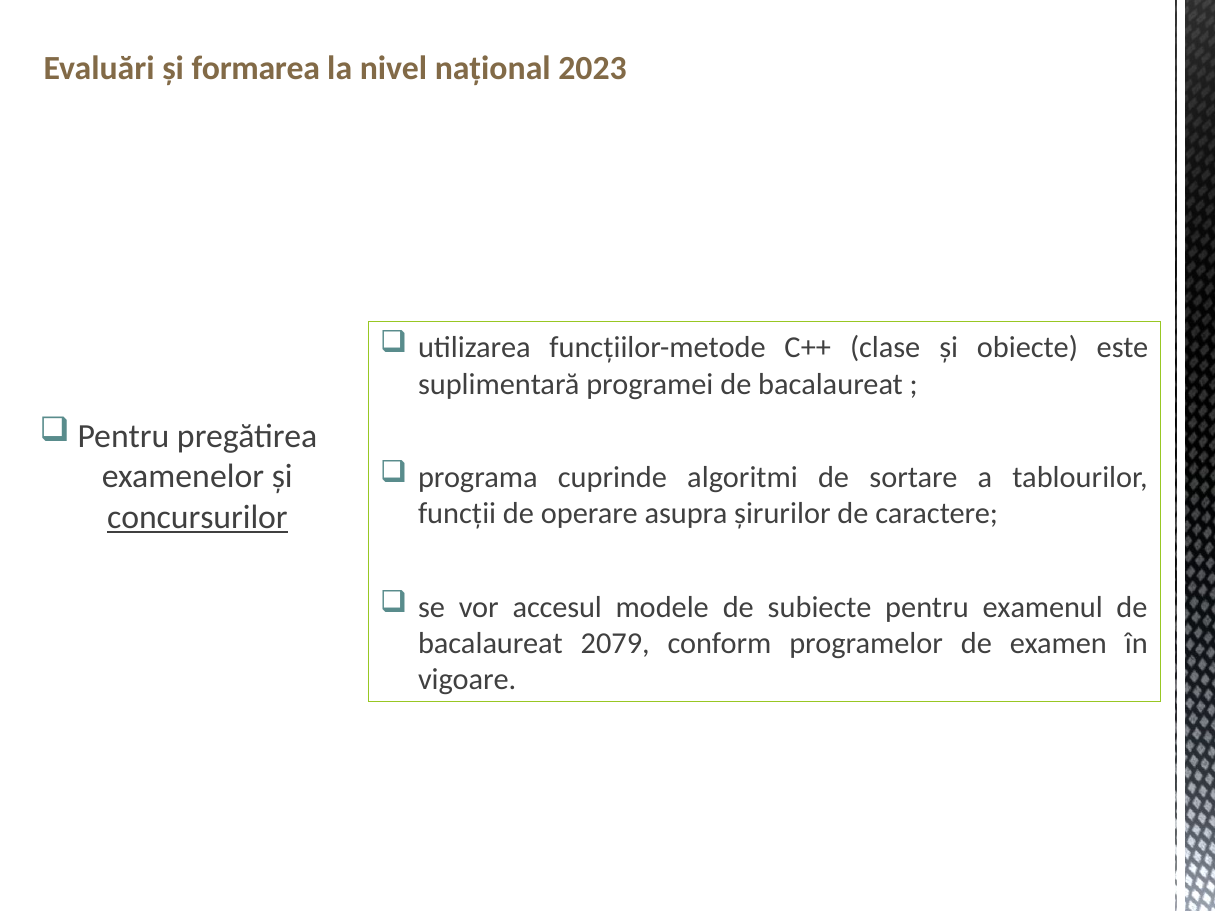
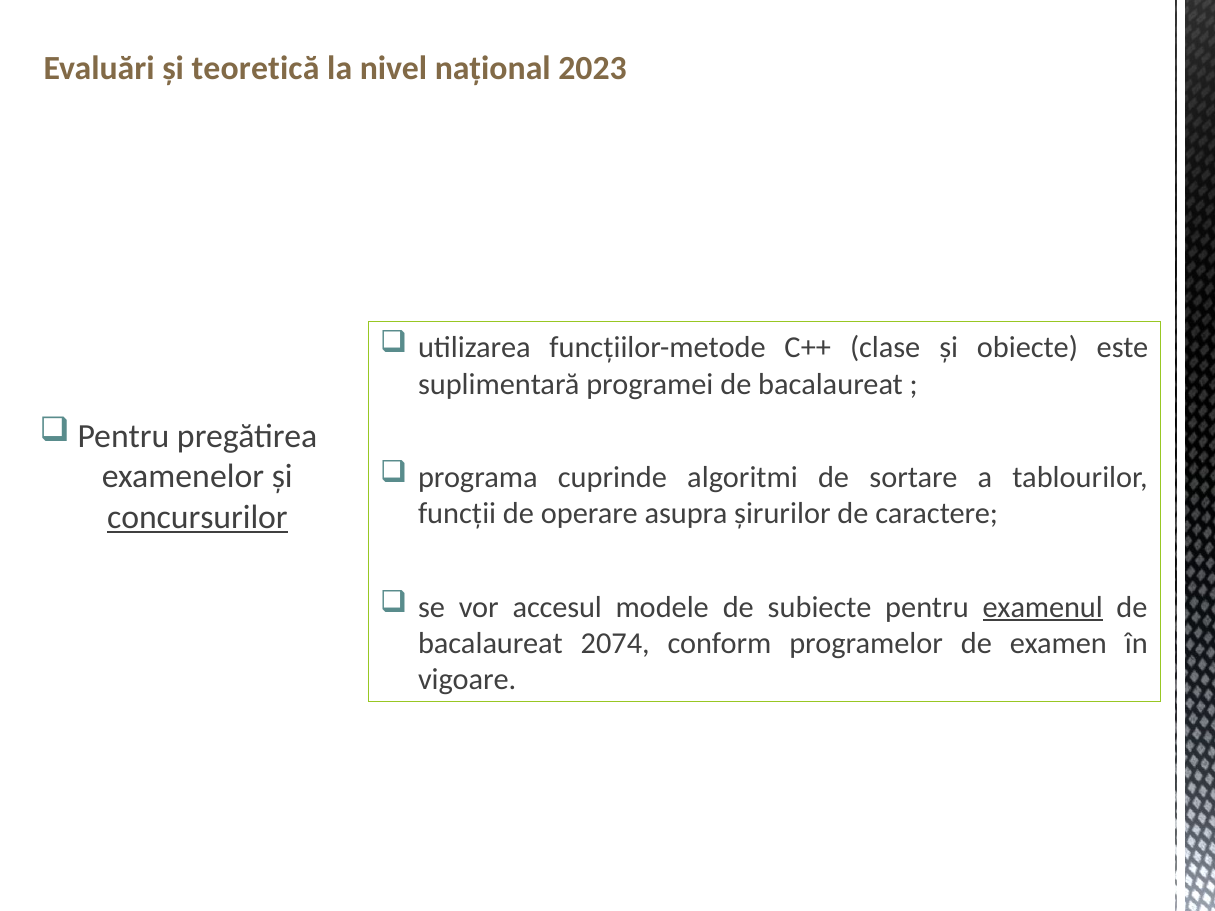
formarea: formarea -> teoretică (256, 68)
examenul underline: none -> present (1043, 607)
2079: 2079 -> 2074 (615, 644)
